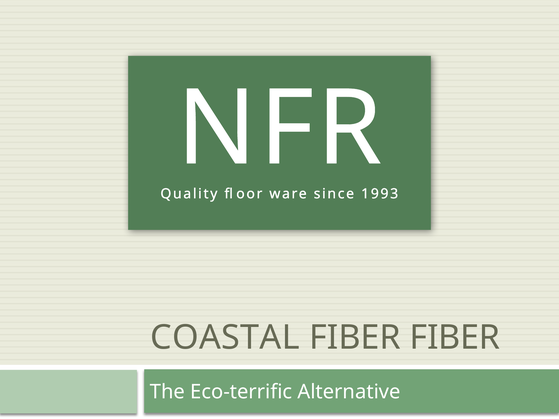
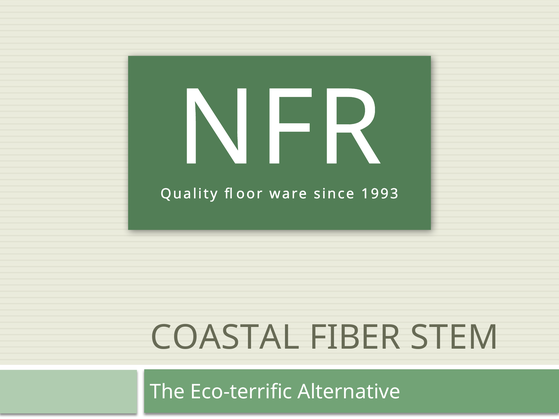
FIBER FIBER: FIBER -> STEM (454, 338)
